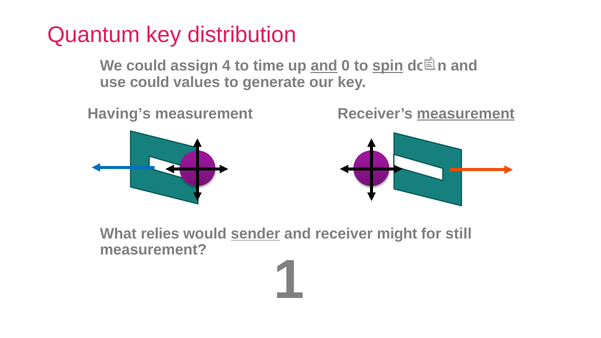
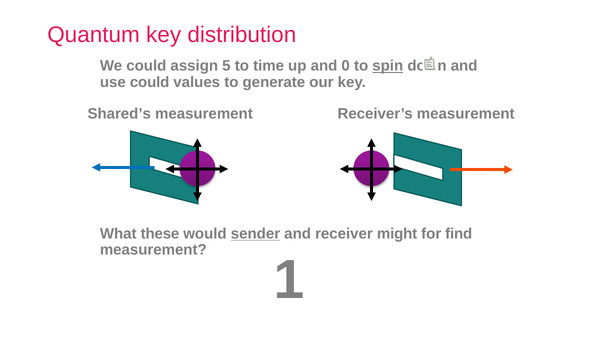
4: 4 -> 5 (226, 66)
and underline: present -> none (324, 66)
Having’s: Having’s -> Shared’s (119, 114)
measurement underline: present -> none (466, 114)
relies: relies -> these (160, 234)
still: still -> find (459, 234)
